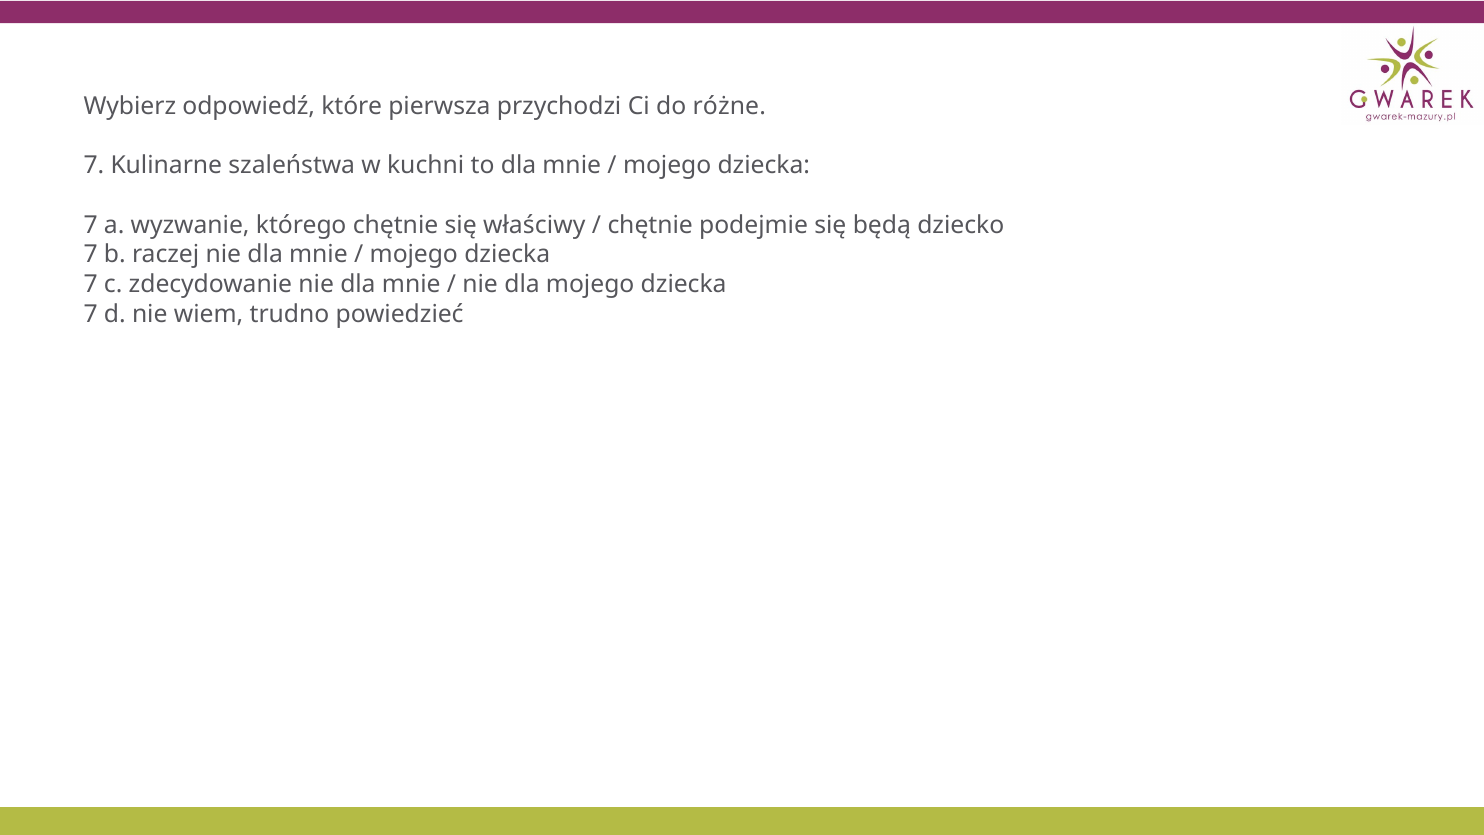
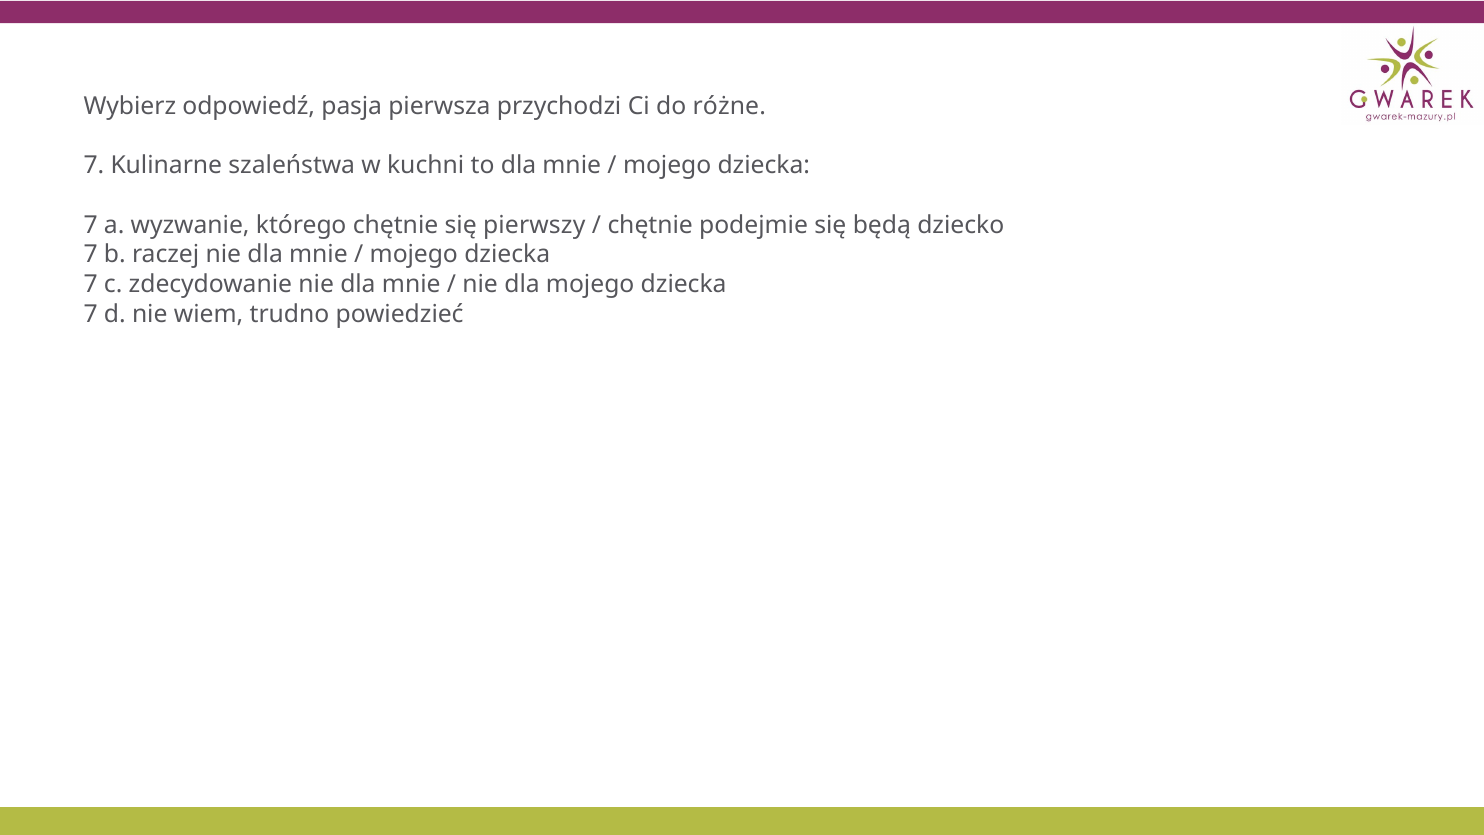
które: które -> pasja (352, 106)
właściwy: właściwy -> pierwszy (534, 225)
